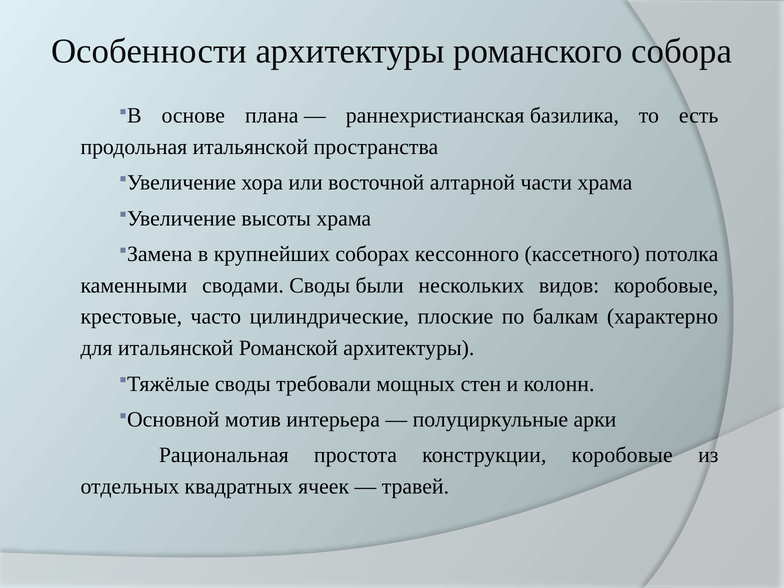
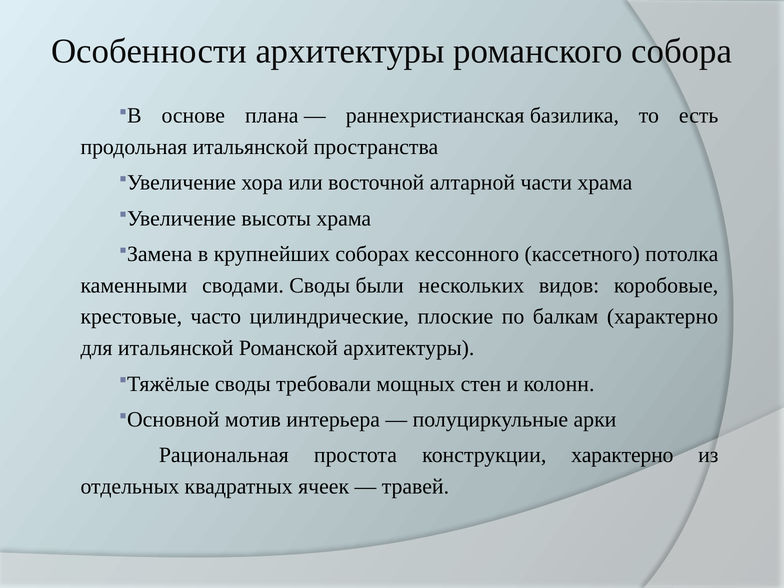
конструкции коробовые: коробовые -> характерно (622, 455)
